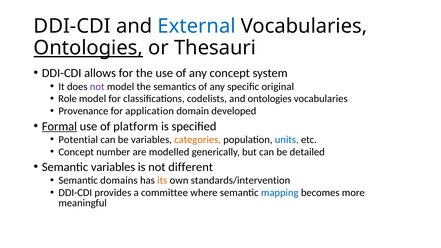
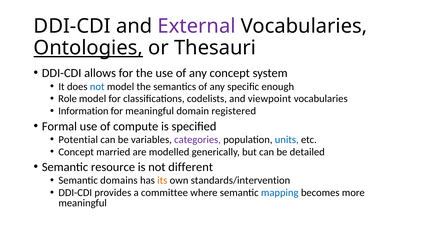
External colour: blue -> purple (197, 26)
not colour: purple -> blue (97, 87)
original: original -> enough (278, 87)
and ontologies: ontologies -> viewpoint (270, 99)
Provenance: Provenance -> Information (83, 111)
for application: application -> meaningful (150, 111)
developed: developed -> registered (234, 111)
Formal underline: present -> none (59, 126)
platform: platform -> compute (136, 126)
categories colour: orange -> purple (198, 140)
number: number -> married (113, 152)
Semantic variables: variables -> resource (113, 167)
